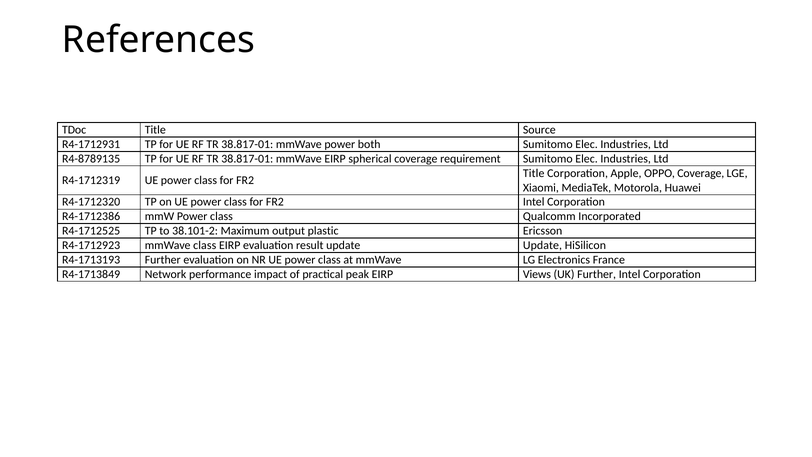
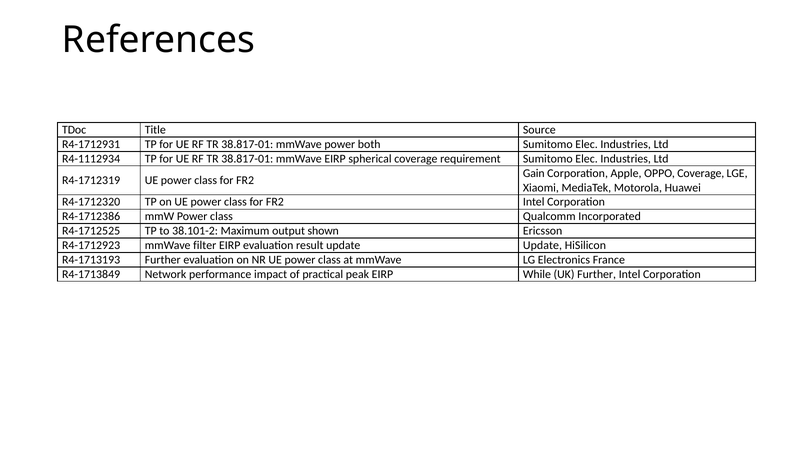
R4-8789135: R4-8789135 -> R4-1112934 (91, 159)
Title: Title -> Gain (534, 173)
plastic: plastic -> shown (323, 231)
mmWave class: class -> filter (205, 245)
Views: Views -> While (537, 274)
